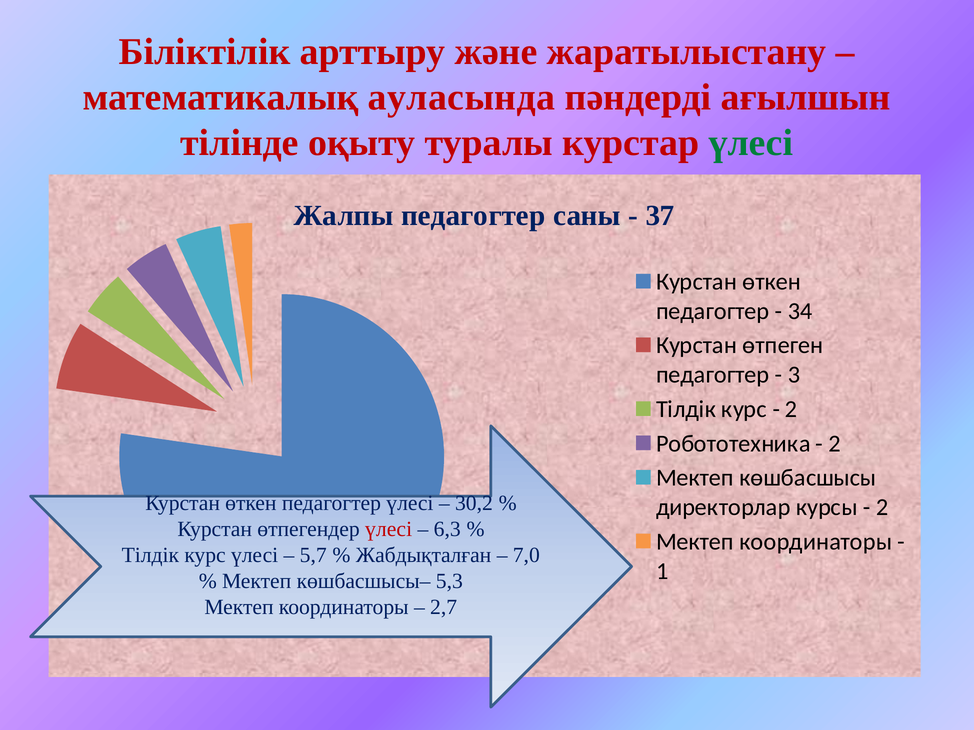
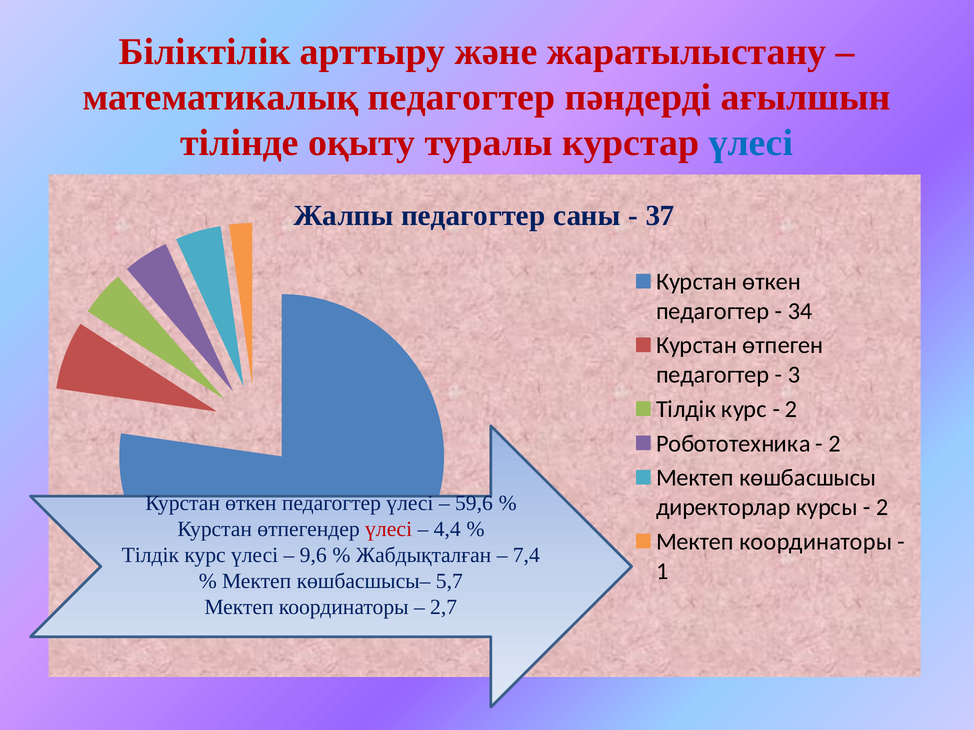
математикалық ауласында: ауласында -> педагогтер (462, 97)
үлесі colour: green -> blue (751, 143)
30,2: 30,2 -> 59,6 (474, 503)
6,3: 6,3 -> 4,4 (447, 529)
5,7: 5,7 -> 9,6 (313, 555)
7,0: 7,0 -> 7,4 (526, 555)
5,3: 5,3 -> 5,7 (449, 581)
